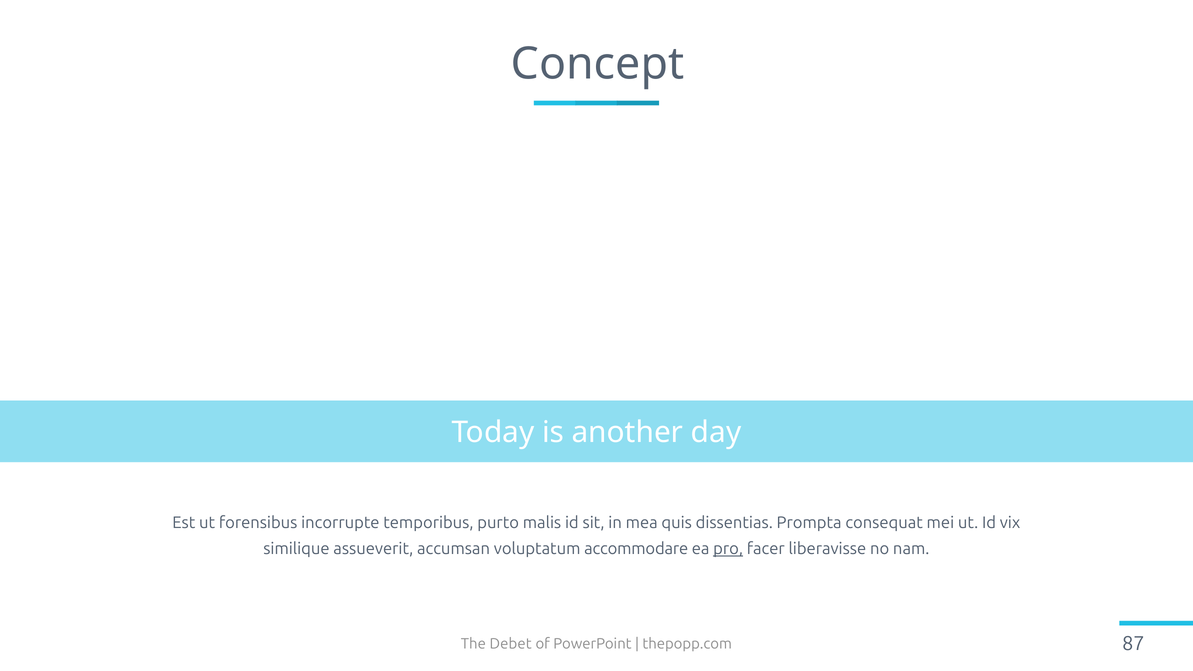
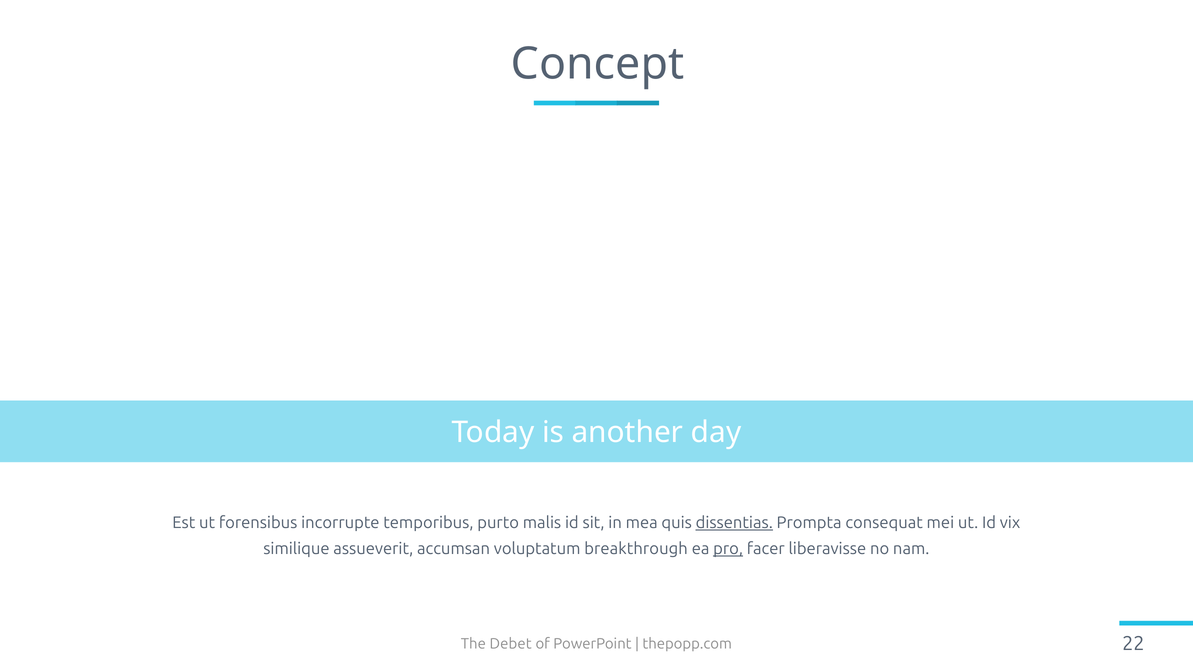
dissentias underline: none -> present (734, 523)
accommodare: accommodare -> breakthrough (636, 549)
87: 87 -> 22 (1133, 644)
